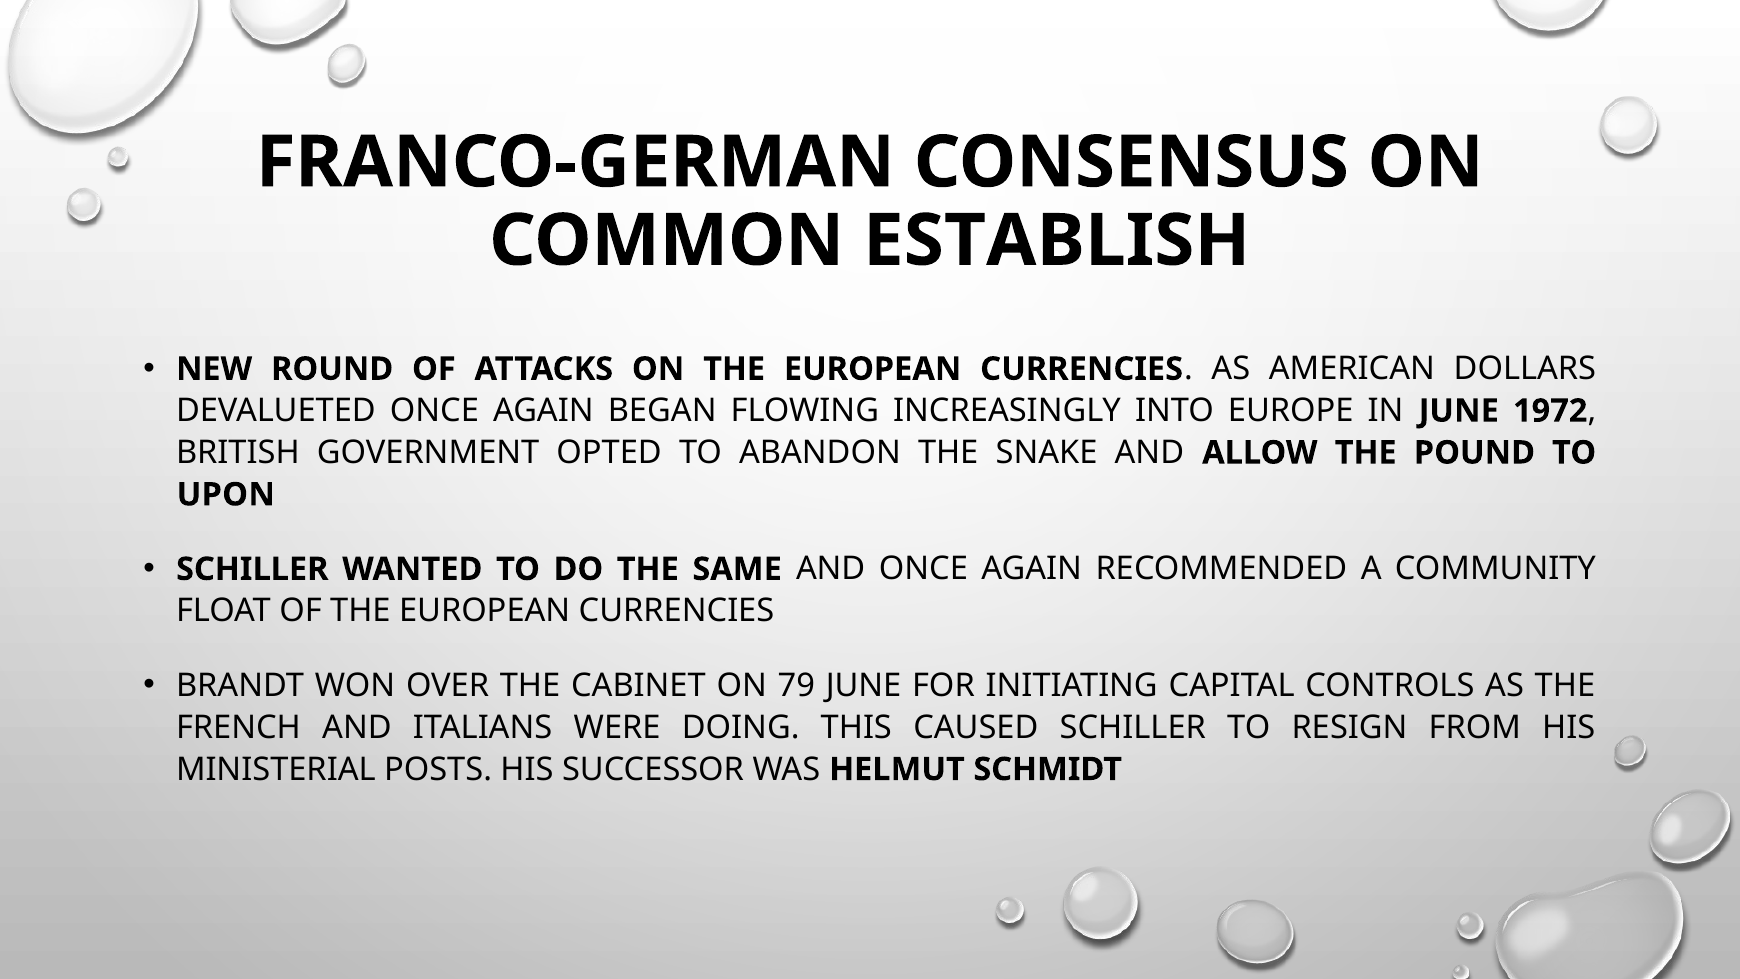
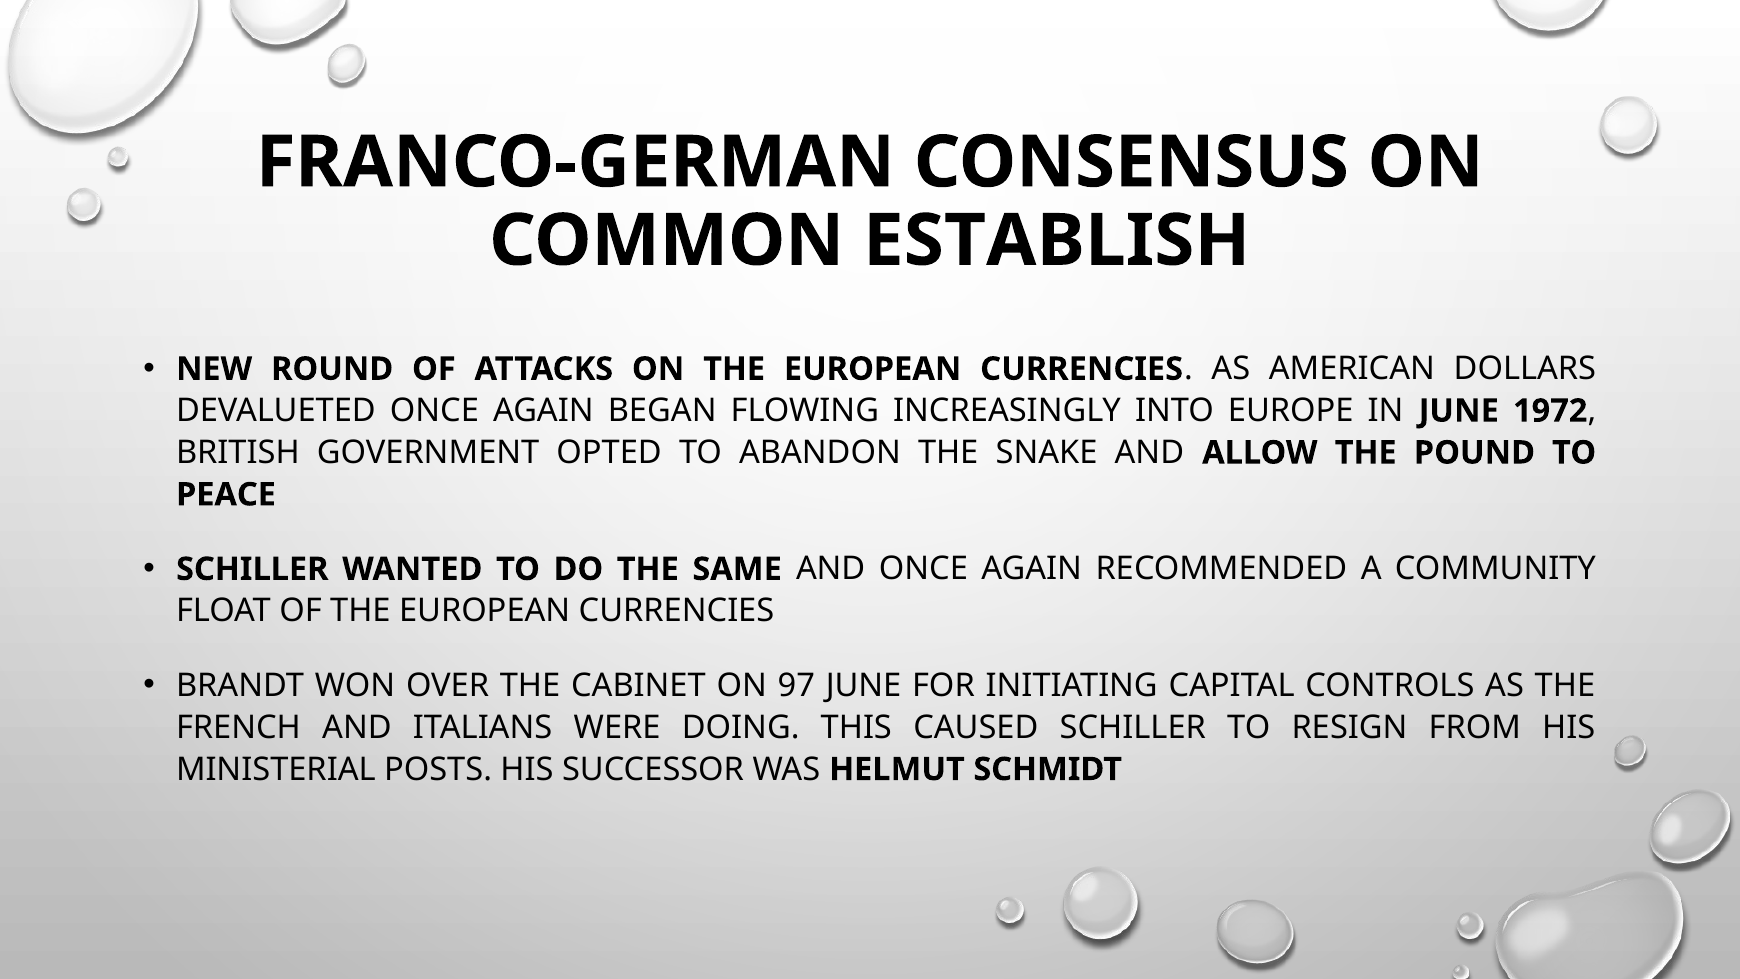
UPON: UPON -> PEACE (226, 495)
79: 79 -> 97 (796, 685)
